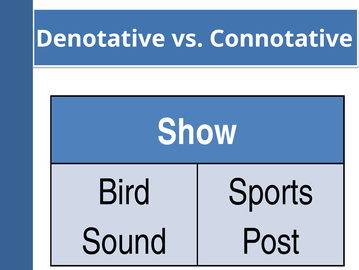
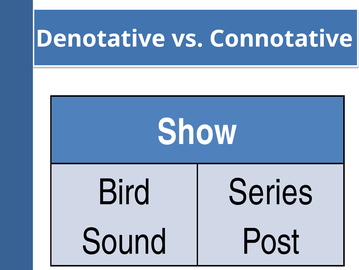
Sports: Sports -> Series (271, 192)
